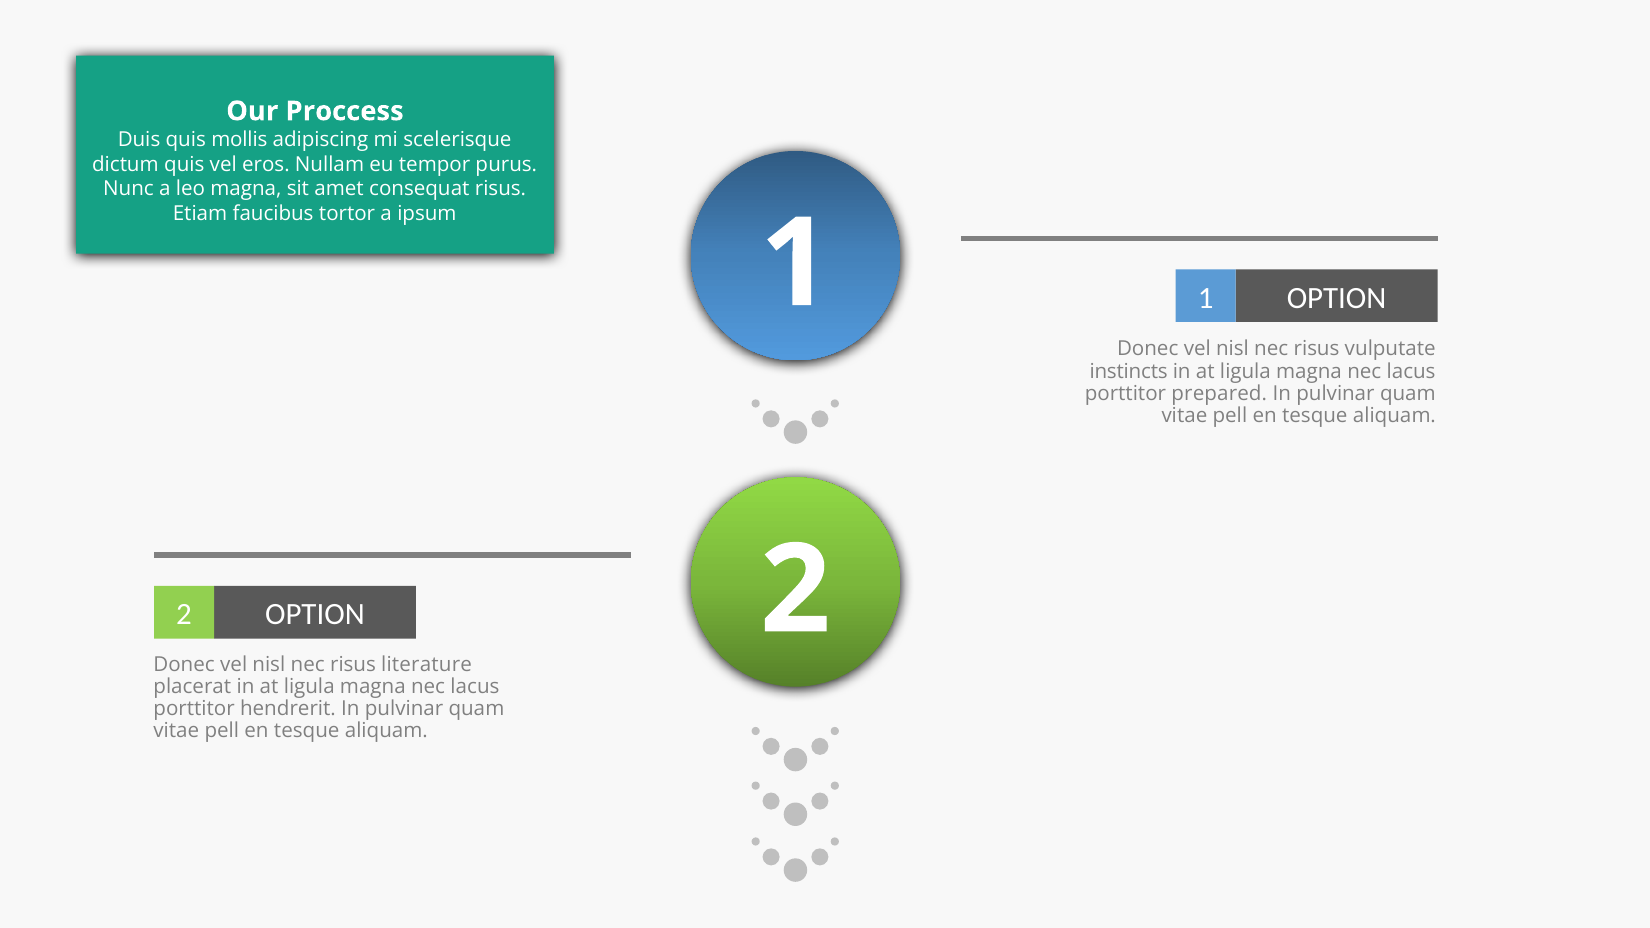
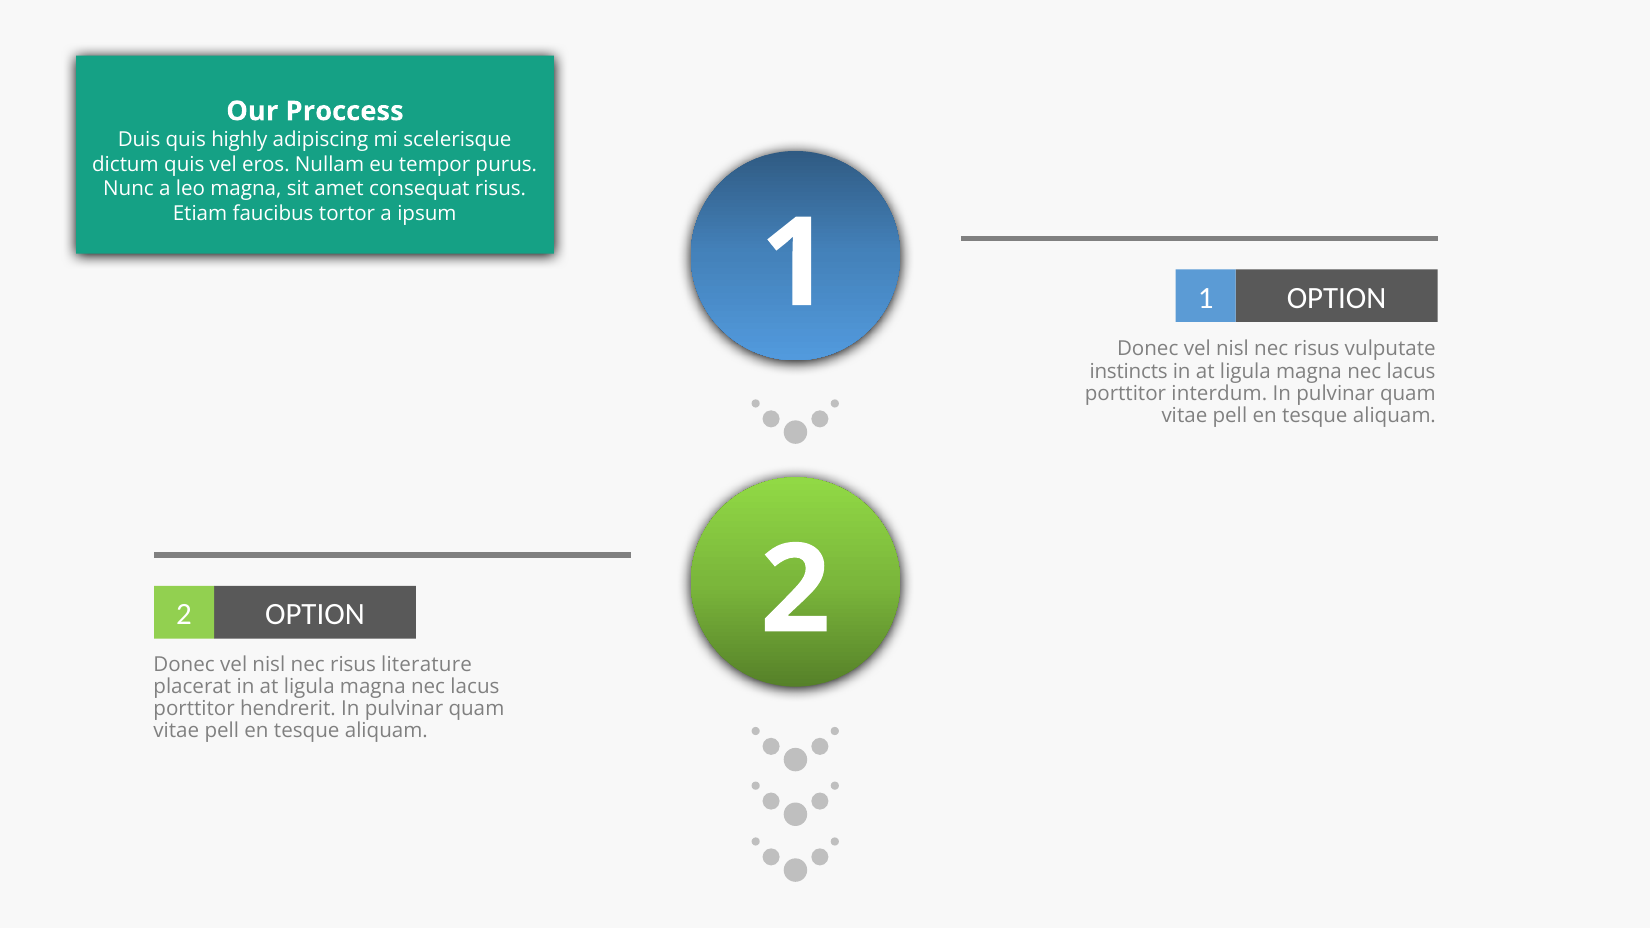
mollis: mollis -> highly (239, 140)
prepared: prepared -> interdum (1219, 394)
